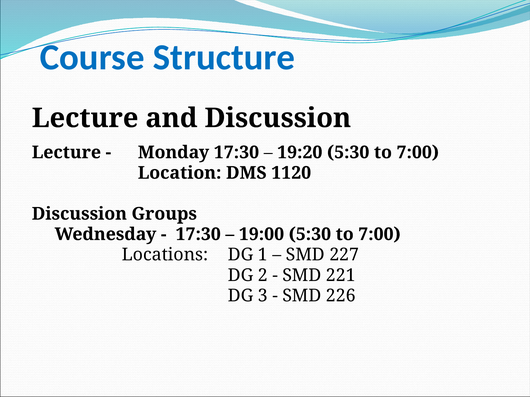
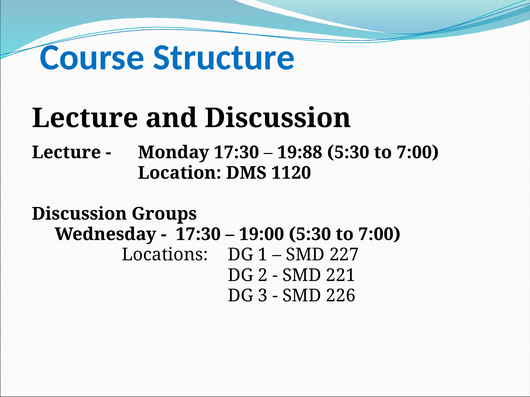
19:20: 19:20 -> 19:88 (300, 153)
